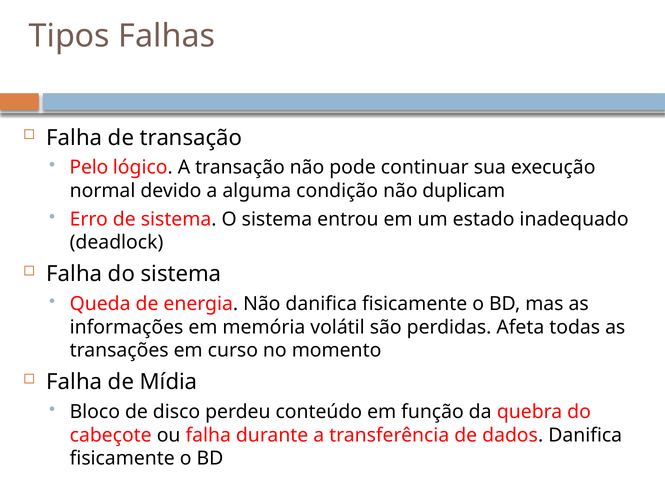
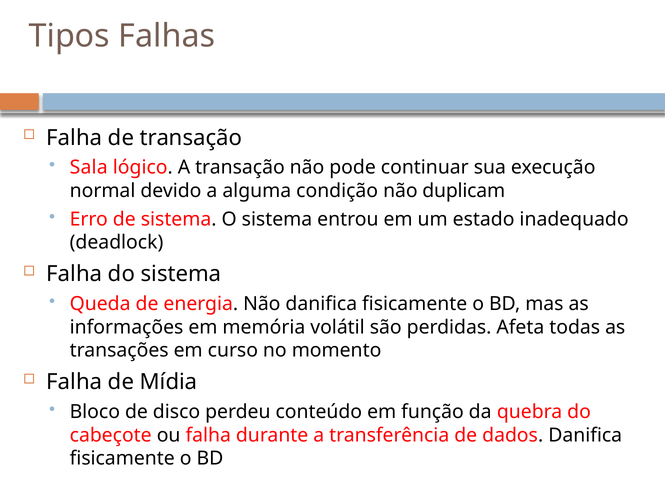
Pelo: Pelo -> Sala (89, 167)
